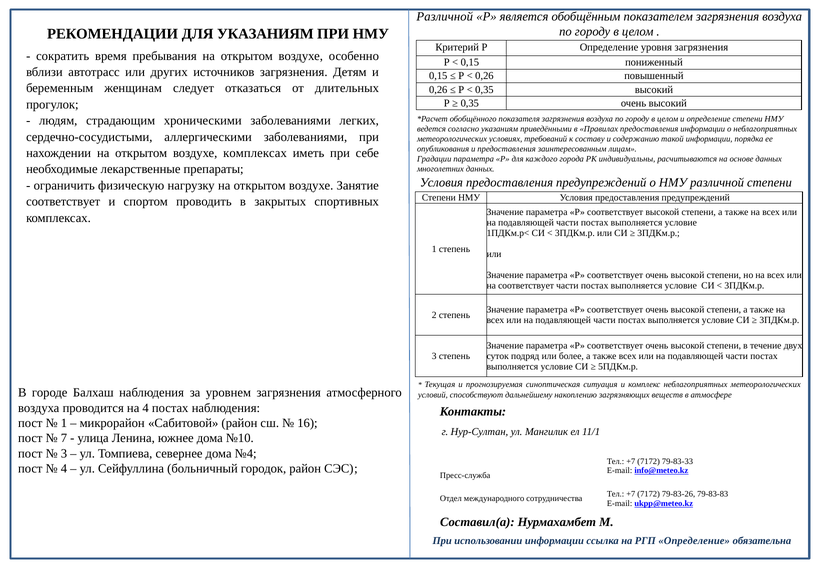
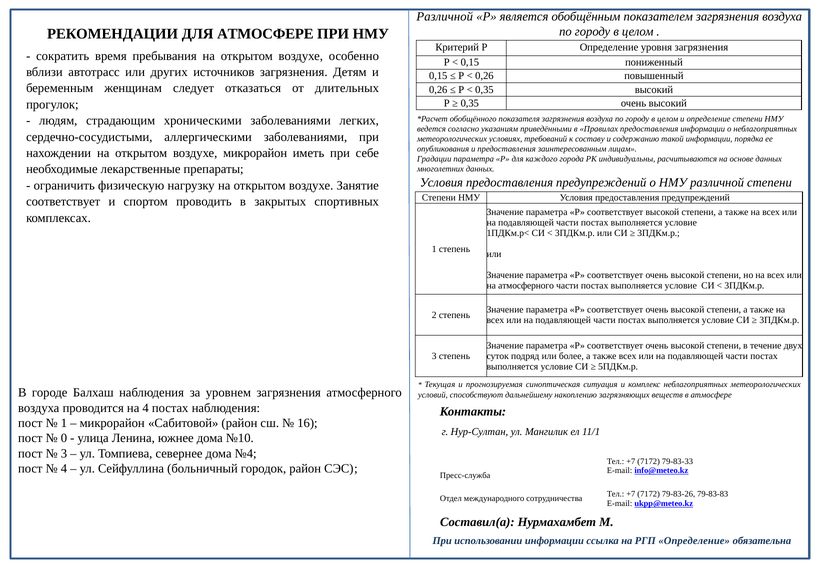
ДЛЯ УКАЗАНИЯМ: УКАЗАНИЯМ -> АТМОСФЕРЕ (265, 34)
воздухе комплексах: комплексах -> микрорайон (255, 153)
на соответствует: соответствует -> атмосферного (526, 286)
7: 7 -> 0 (64, 438)
